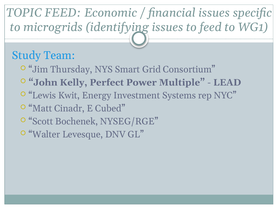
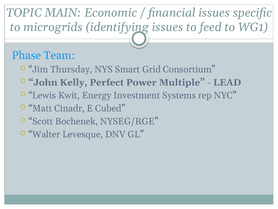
TOPIC FEED: FEED -> MAIN (63, 13)
Study: Study -> Phase (26, 55)
